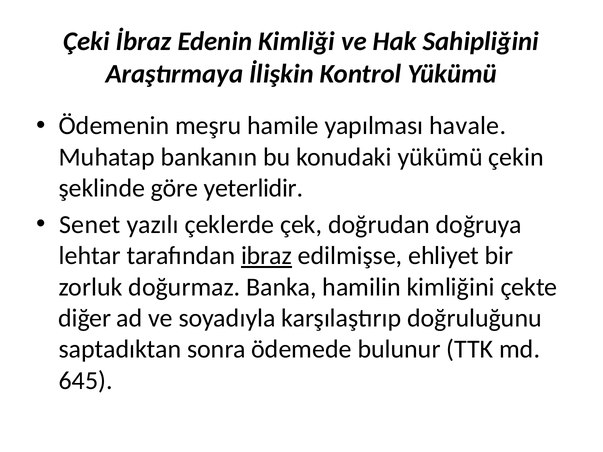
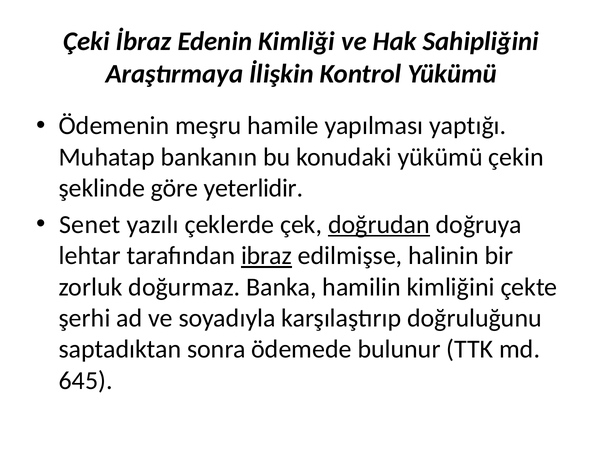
havale: havale -> yaptığı (468, 126)
doğrudan underline: none -> present (379, 225)
ehliyet: ehliyet -> halinin (444, 256)
diğer: diğer -> şerhi (85, 318)
